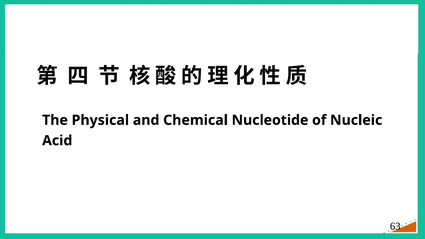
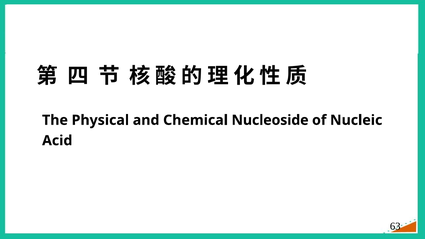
Nucleotide: Nucleotide -> Nucleoside (270, 120)
